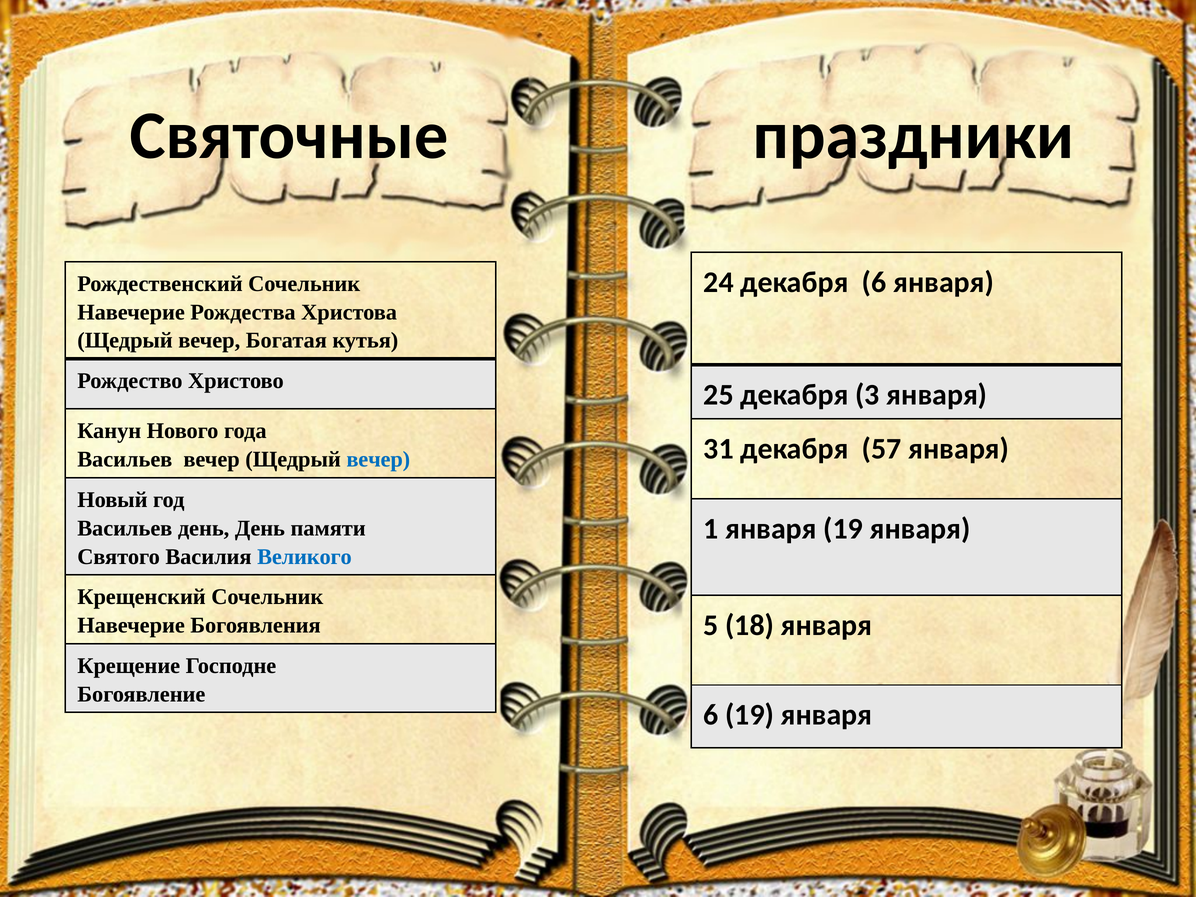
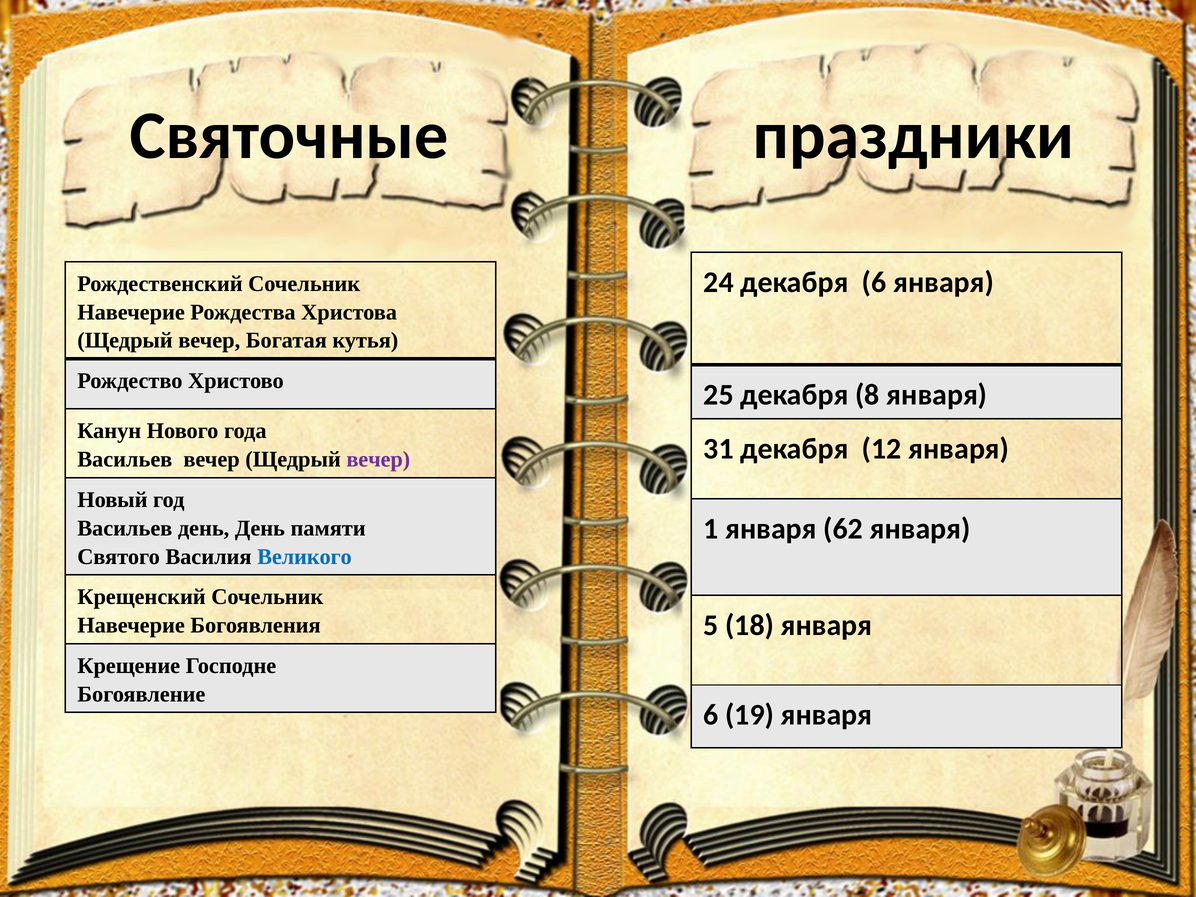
3: 3 -> 8 (867, 395)
57: 57 -> 12 (882, 449)
вечер colour: blue -> purple (378, 459)
января 19: 19 -> 62 (843, 529)
